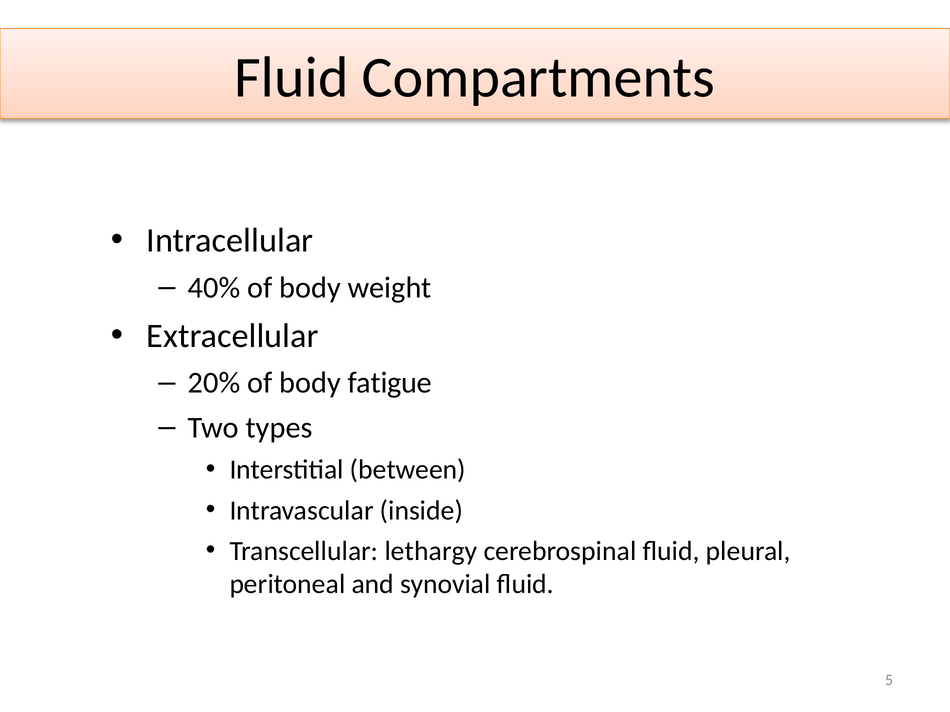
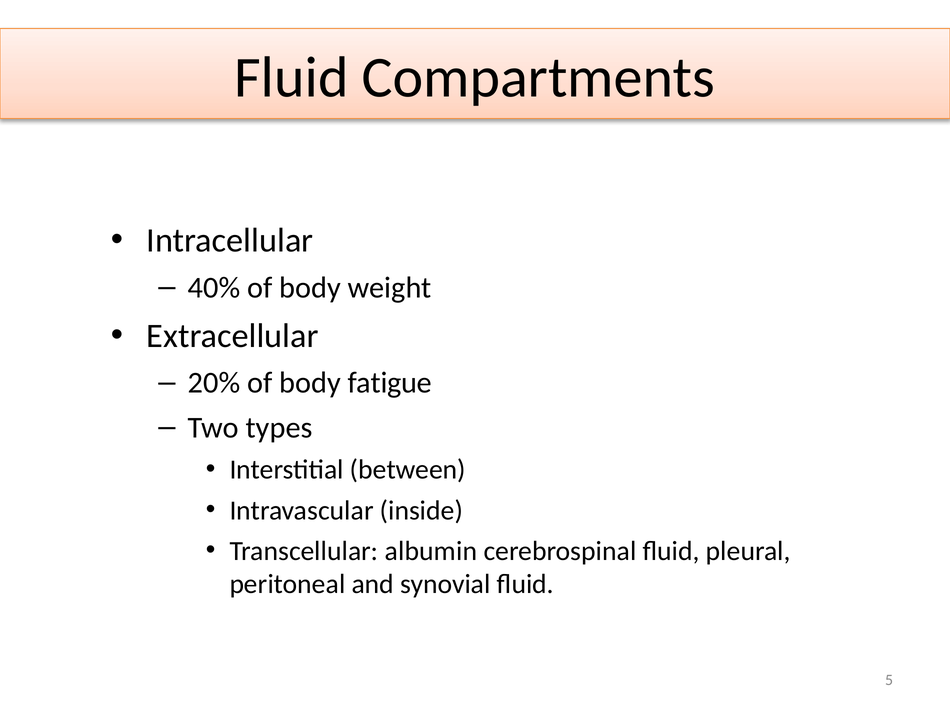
lethargy: lethargy -> albumin (431, 551)
